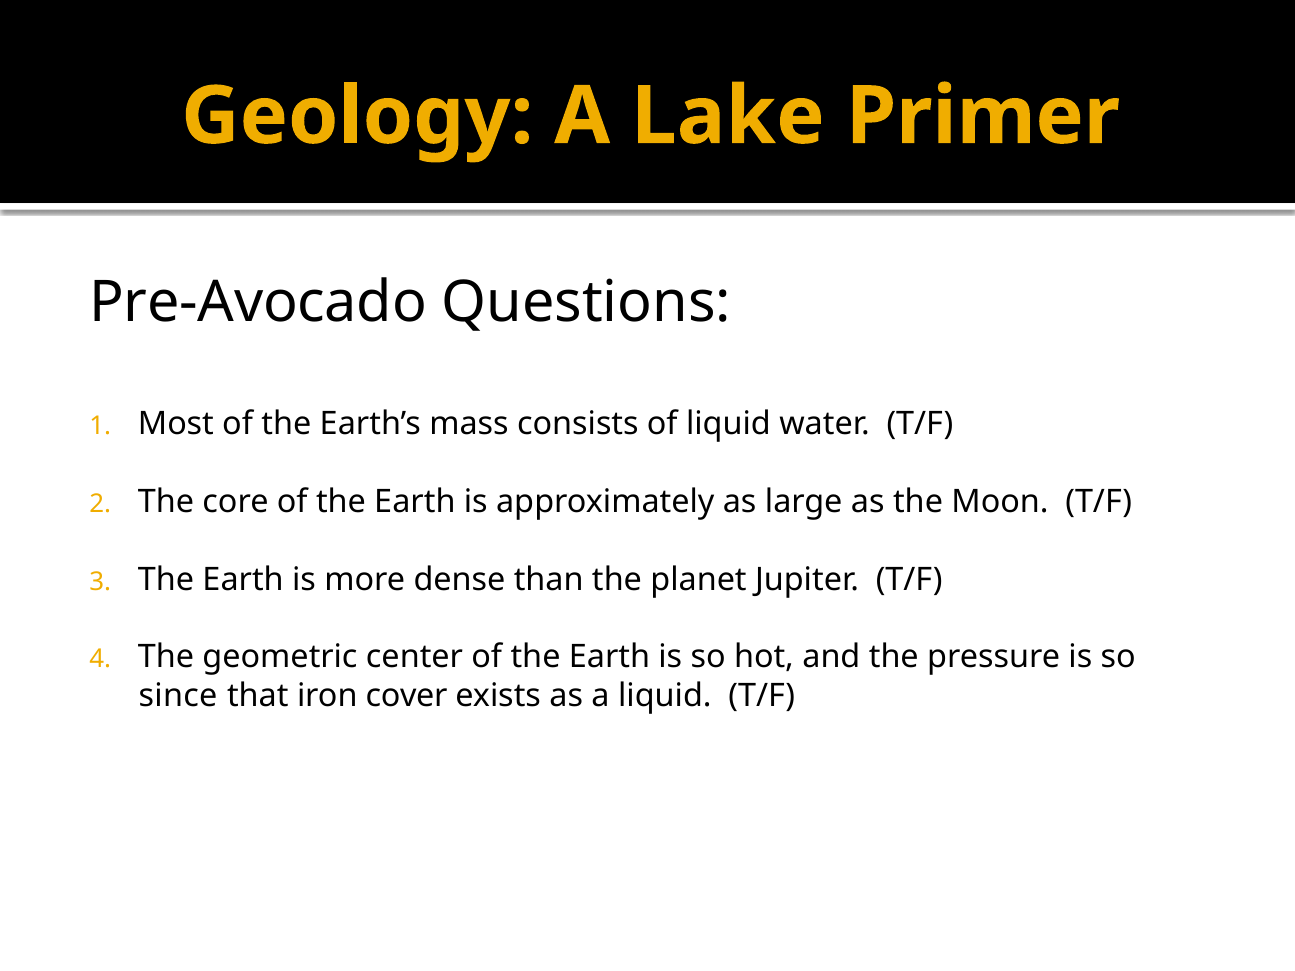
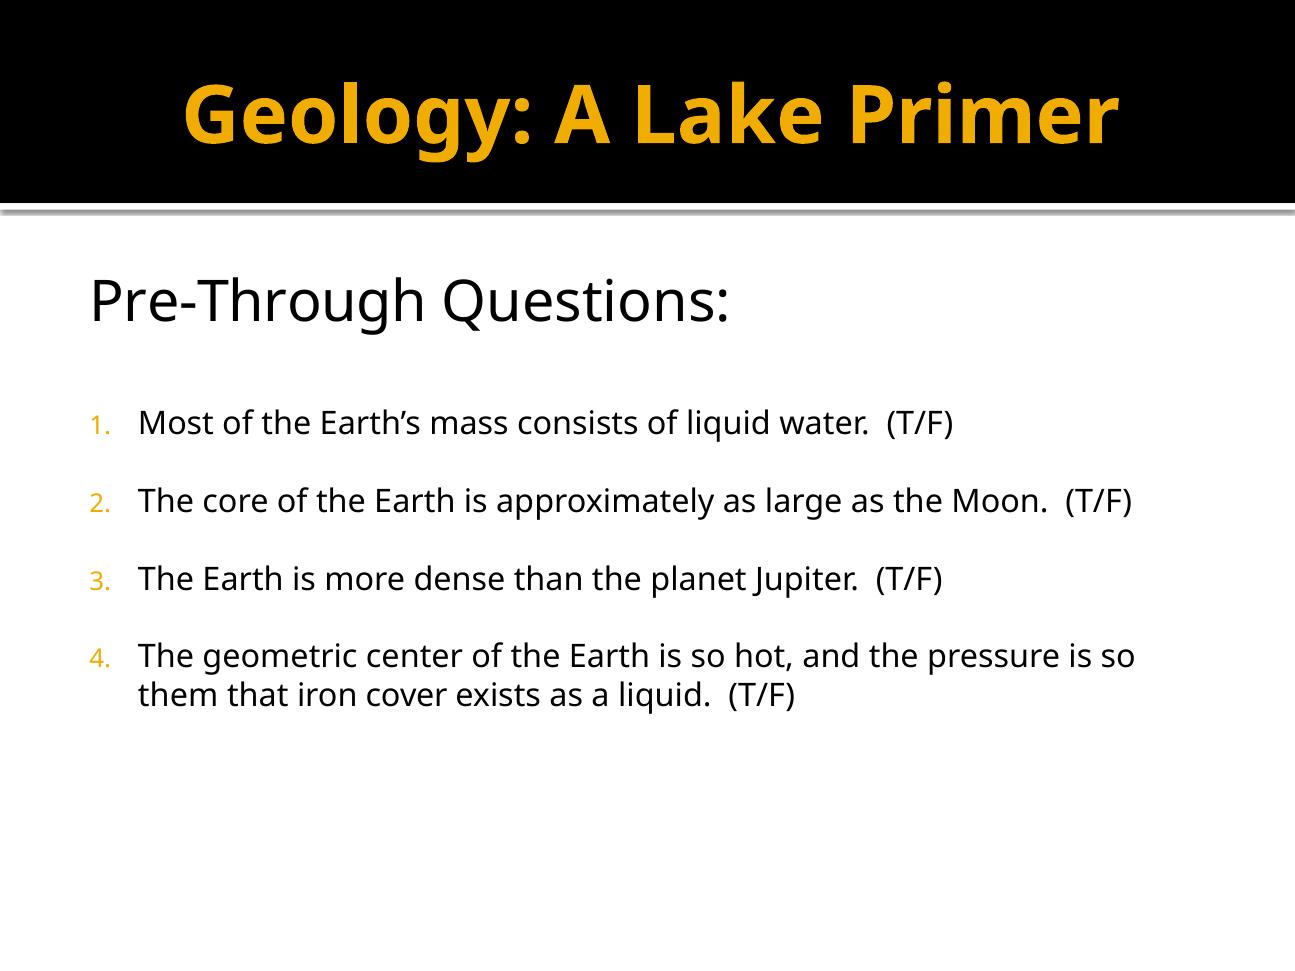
Pre-Avocado: Pre-Avocado -> Pre-Through (258, 303)
since: since -> them (178, 696)
